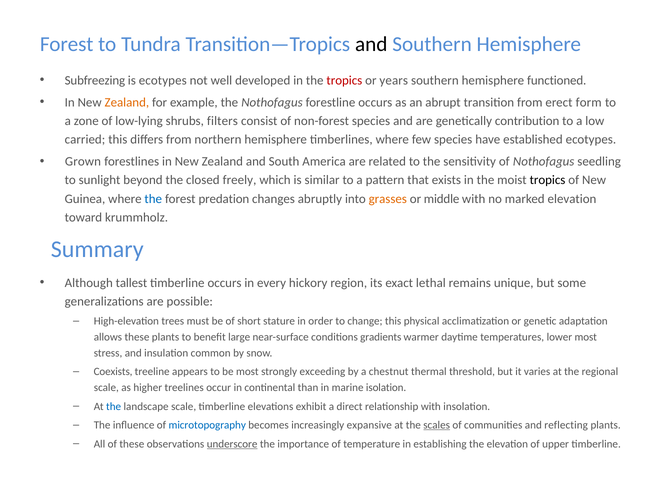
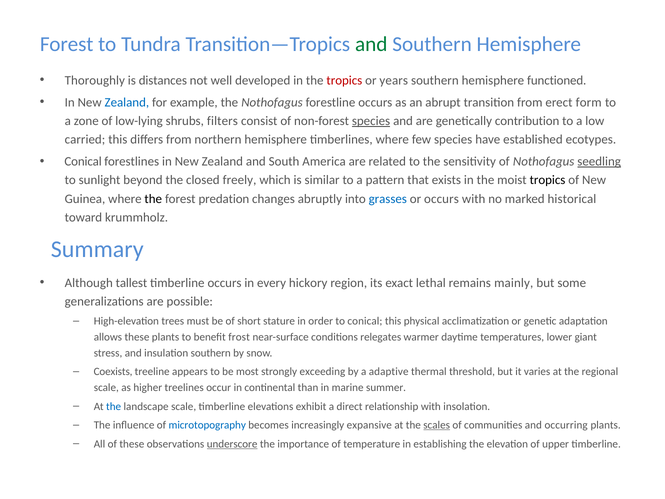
and colour: black -> green (371, 44)
Subfreezing: Subfreezing -> Thoroughly (95, 80)
is ecotypes: ecotypes -> distances (163, 80)
Zealand colour: orange -> blue (127, 102)
species underline: none -> present (371, 121)
Grown: Grown -> Conical (83, 161)
seedling underline: none -> present (599, 161)
the colour: blue -> black (153, 199)
grasses colour: orange -> blue (388, 199)
or middle: middle -> occurs (441, 199)
marked elevation: elevation -> historical (572, 199)
unique: unique -> mainly (514, 283)
to change: change -> conical (365, 321)
large: large -> frost (239, 337)
gradients: gradients -> relegates (381, 337)
lower most: most -> giant (586, 337)
insulation common: common -> southern (211, 353)
chestnut: chestnut -> adaptive (389, 372)
isolation: isolation -> summer (386, 387)
reflecting: reflecting -> occurring (566, 425)
